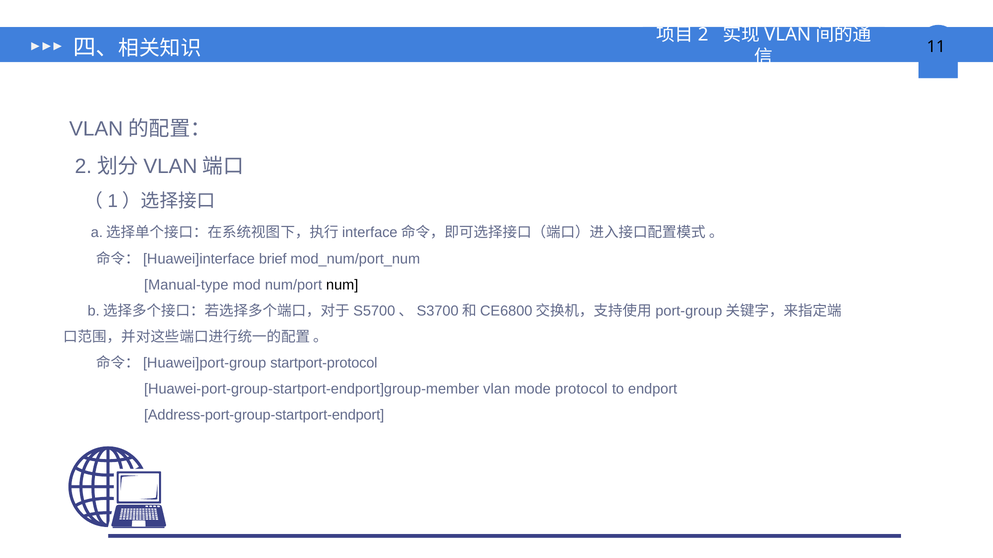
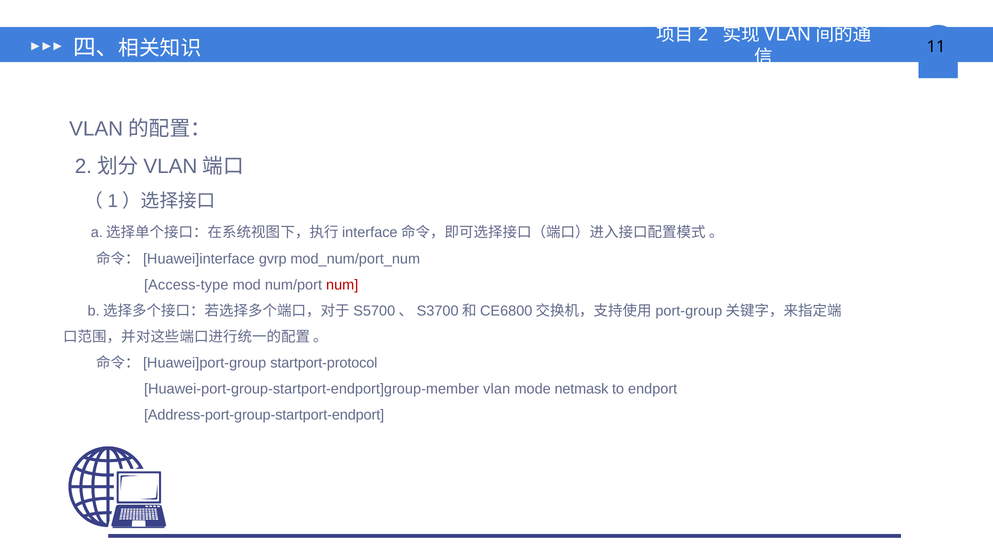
brief: brief -> gvrp (273, 259)
Manual-type: Manual-type -> Access-type (186, 285)
num colour: black -> red (342, 285)
protocol: protocol -> netmask (581, 389)
